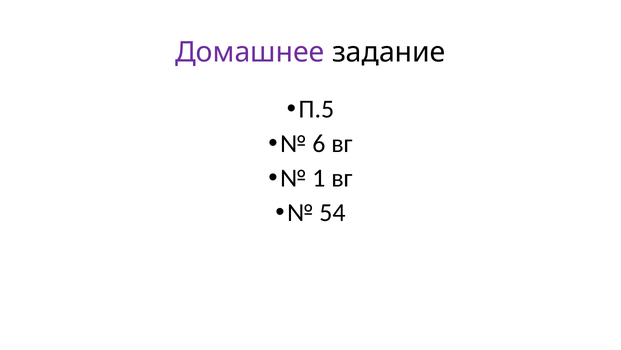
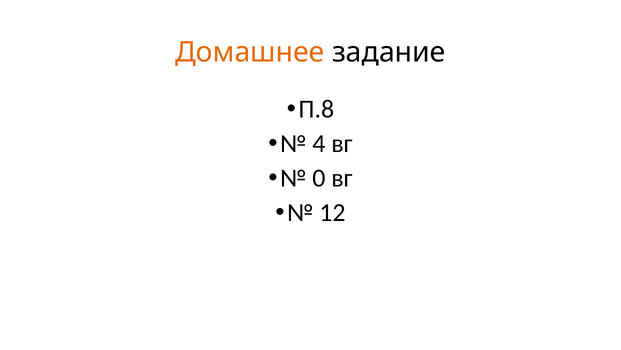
Домашнее colour: purple -> orange (250, 52)
П.5: П.5 -> П.8 (316, 109)
6: 6 -> 4 (319, 144)
1: 1 -> 0 (319, 178)
54: 54 -> 12 (332, 212)
